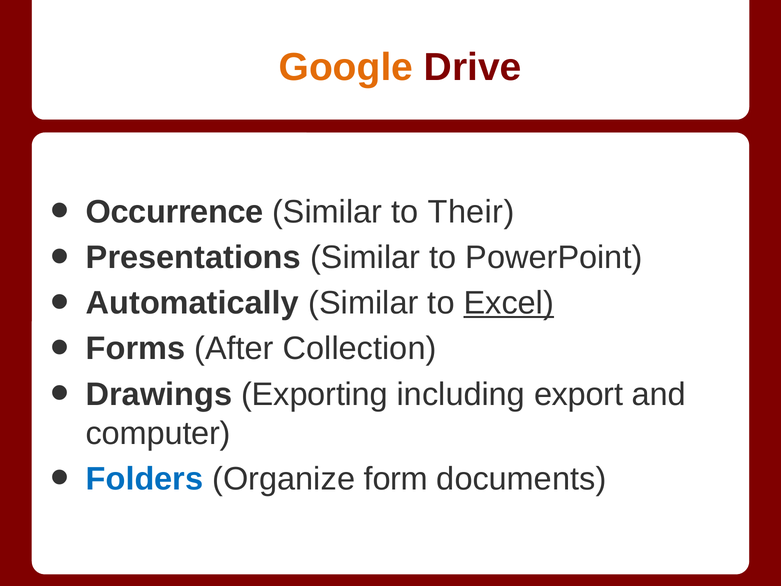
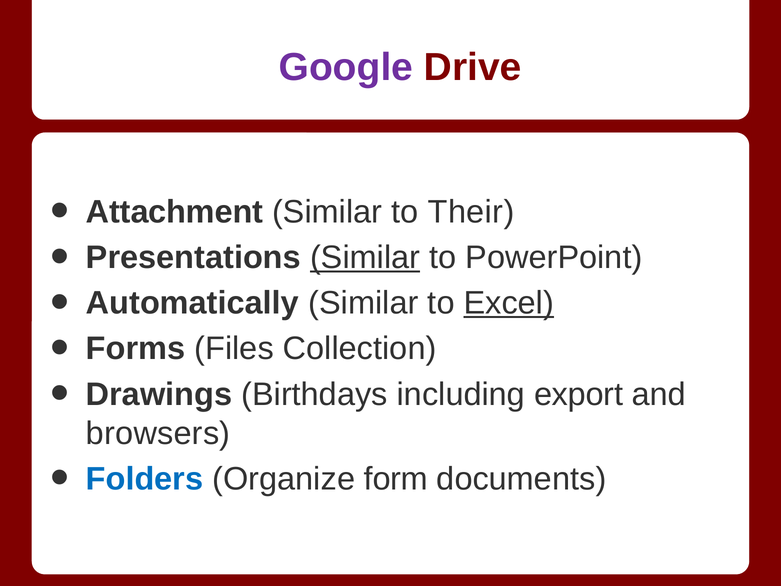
Google colour: orange -> purple (346, 67)
Occurrence: Occurrence -> Attachment (175, 212)
Similar underline: none -> present (365, 257)
After: After -> Files (234, 349)
Exporting: Exporting -> Birthdays (315, 394)
computer: computer -> browsers (158, 433)
